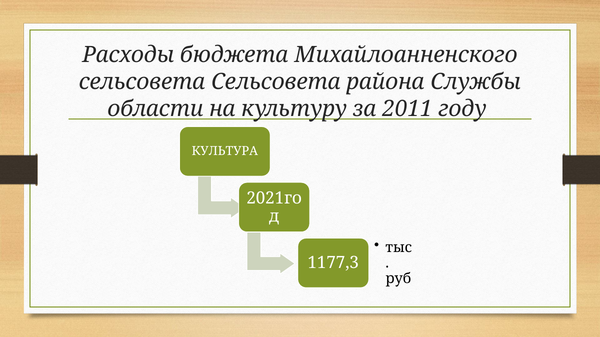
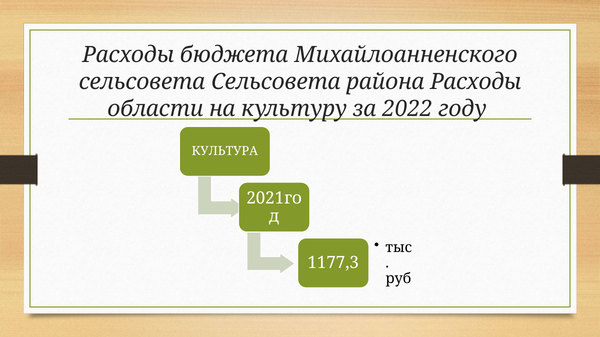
района Службы: Службы -> Расходы (476, 82)
2011: 2011 -> 2022 (407, 109)
